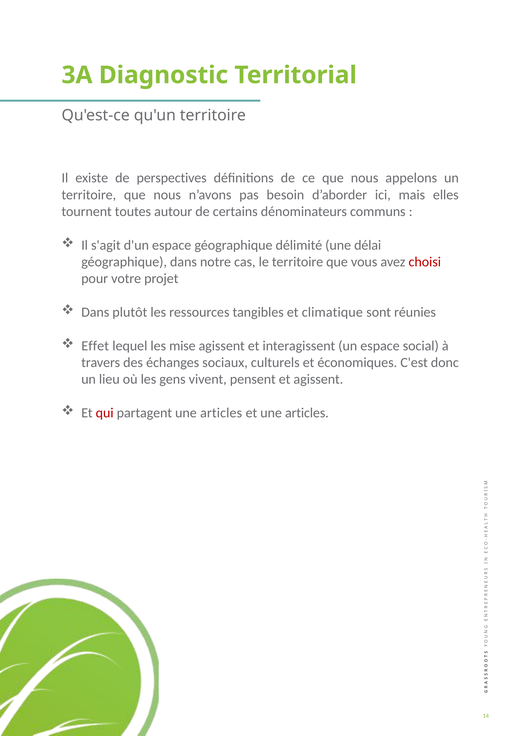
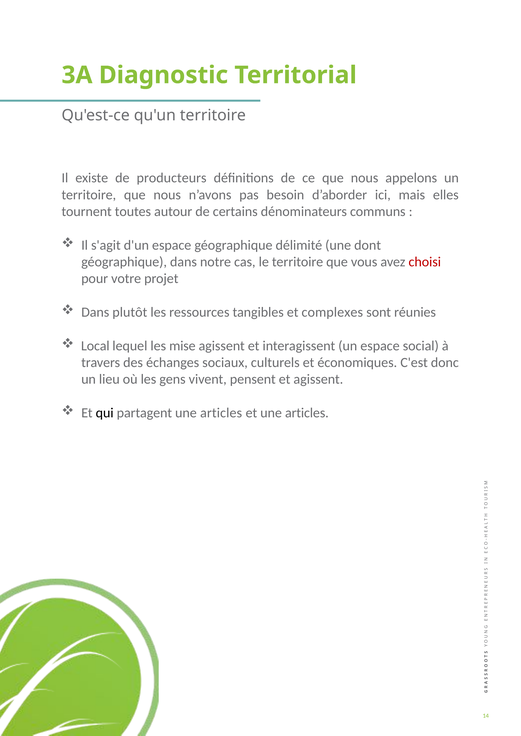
perspectives: perspectives -> producteurs (172, 178)
délai: délai -> dont (368, 245)
climatique: climatique -> complexes (332, 313)
Effet: Effet -> Local (95, 346)
qui colour: red -> black (105, 413)
